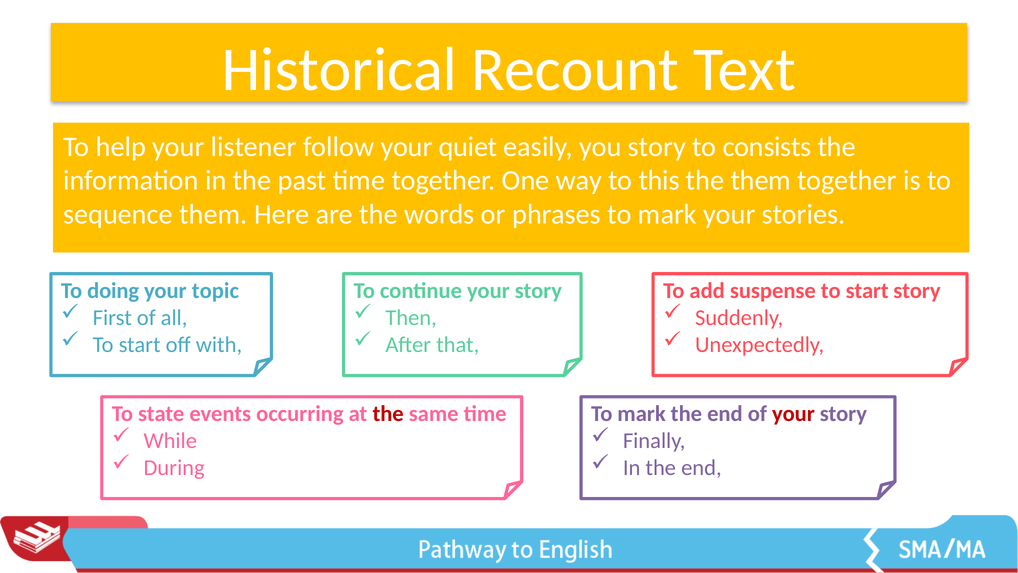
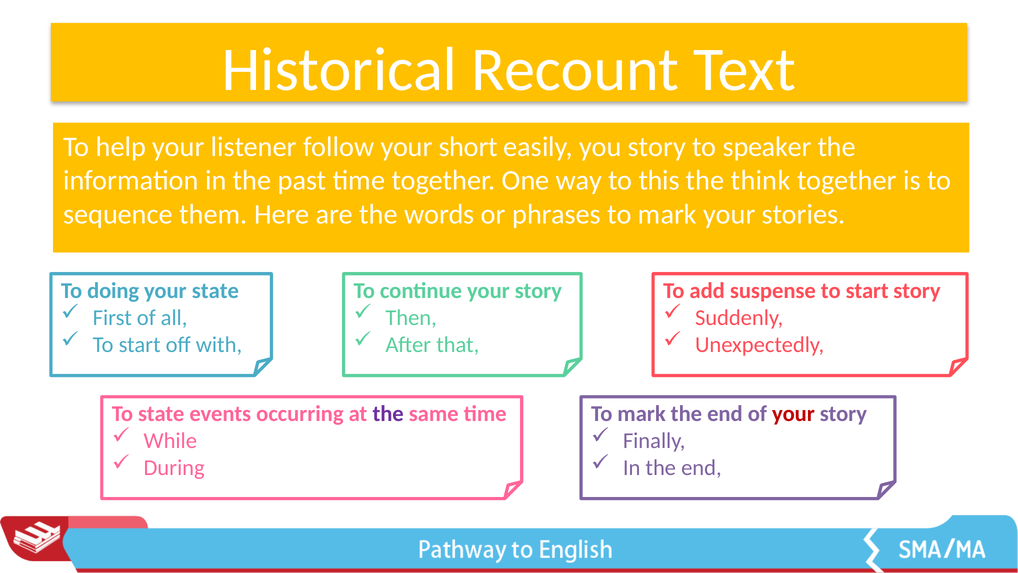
quiet: quiet -> short (468, 147)
consists: consists -> speaker (767, 147)
the them: them -> think (761, 181)
your topic: topic -> state (215, 290)
the colour: red -> purple (388, 413)
